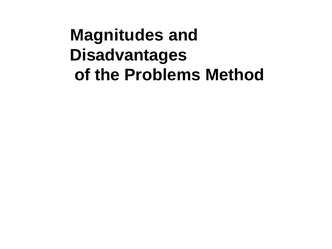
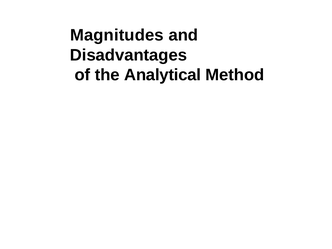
Problems: Problems -> Analytical (163, 75)
